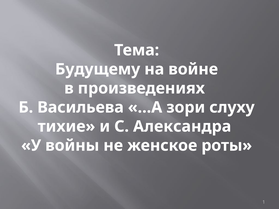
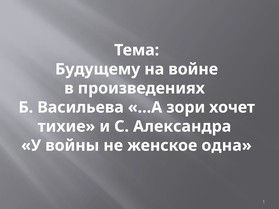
слуху: слуху -> хочет (232, 107)
роты: роты -> одна (227, 146)
